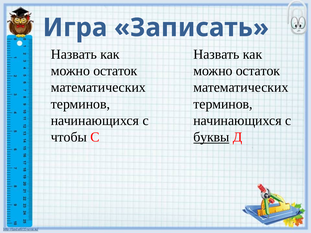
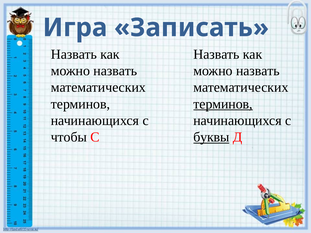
остаток: остаток -> назвать (115, 71)
остаток: остаток -> назвать (258, 71)
терминов underline: none -> present (223, 104)
